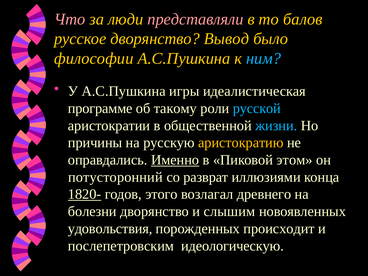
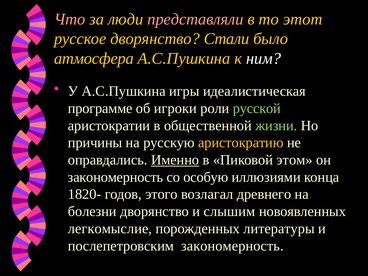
балов: балов -> этот (303, 19)
Вывод: Вывод -> Стали (227, 39)
философии: философии -> атмосфера (94, 58)
ним colour: light blue -> white (264, 58)
такому: такому -> игроки (175, 108)
русской colour: light blue -> light green (257, 108)
жизни colour: light blue -> light green (276, 126)
потусторонний: потусторонний -> закономерность (116, 177)
разврат: разврат -> особую (206, 177)
1820- underline: present -> none (85, 194)
удовольствия: удовольствия -> легкомыслие (110, 229)
происходит: происходит -> литературы (279, 229)
послепетровским идеологическую: идеологическую -> закономерность (232, 246)
